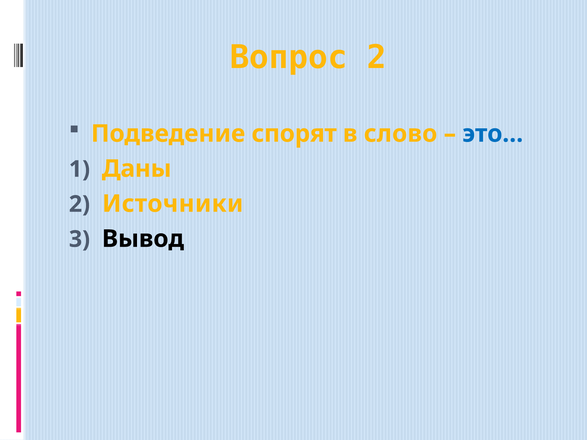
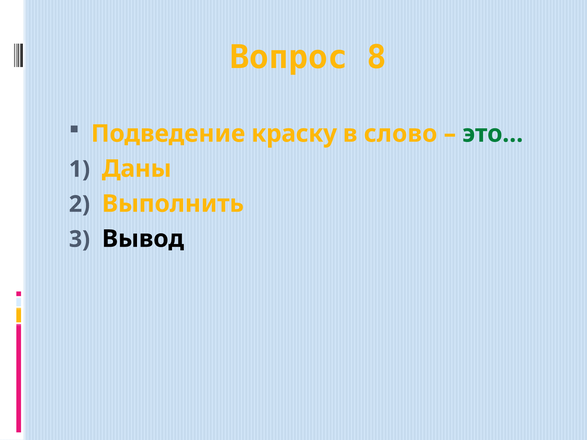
Вопрос 2: 2 -> 8 (377, 58)
спорят: спорят -> краску (294, 134)
это… colour: blue -> green (493, 134)
Источники: Источники -> Выполнить (173, 204)
